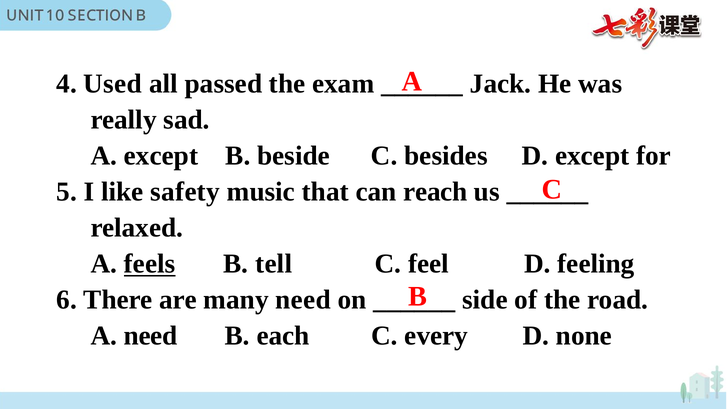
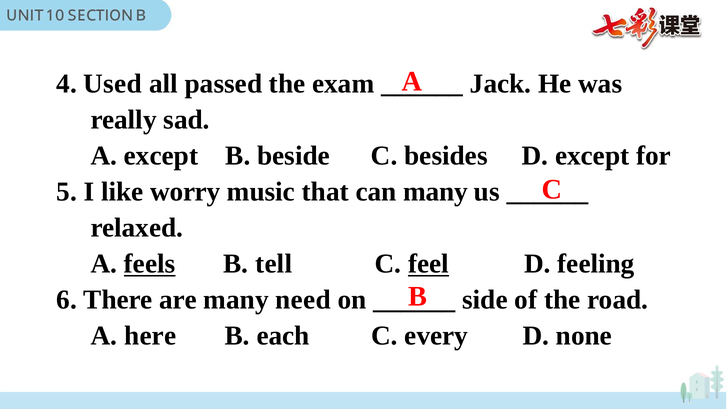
safety: safety -> worry (185, 192)
can reach: reach -> many (435, 192)
feel underline: none -> present (429, 264)
A need: need -> here (150, 336)
